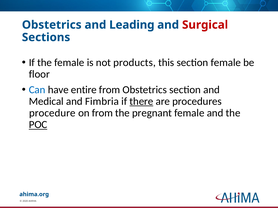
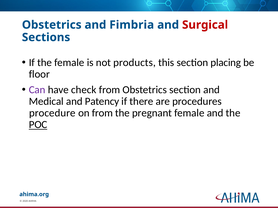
Leading: Leading -> Fimbria (132, 25)
section female: female -> placing (226, 63)
Can colour: blue -> purple (37, 90)
entire: entire -> check (84, 90)
Fimbria: Fimbria -> Patency (102, 102)
there underline: present -> none (141, 102)
